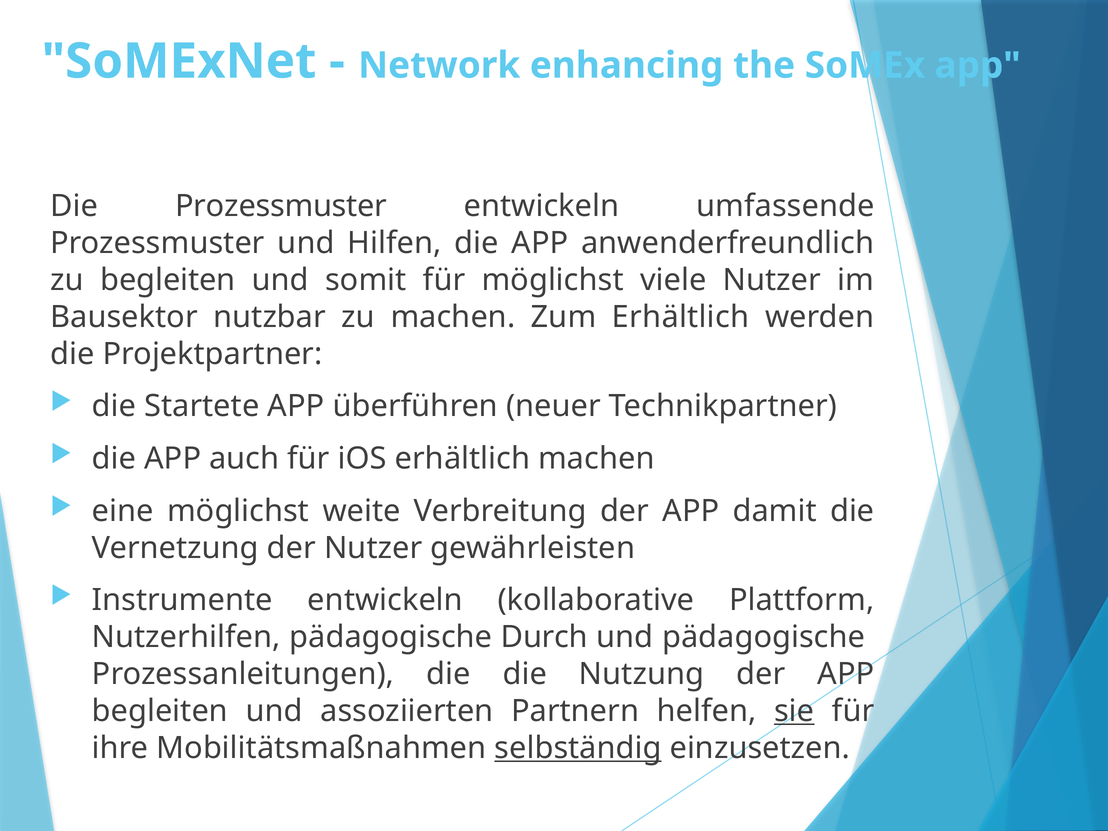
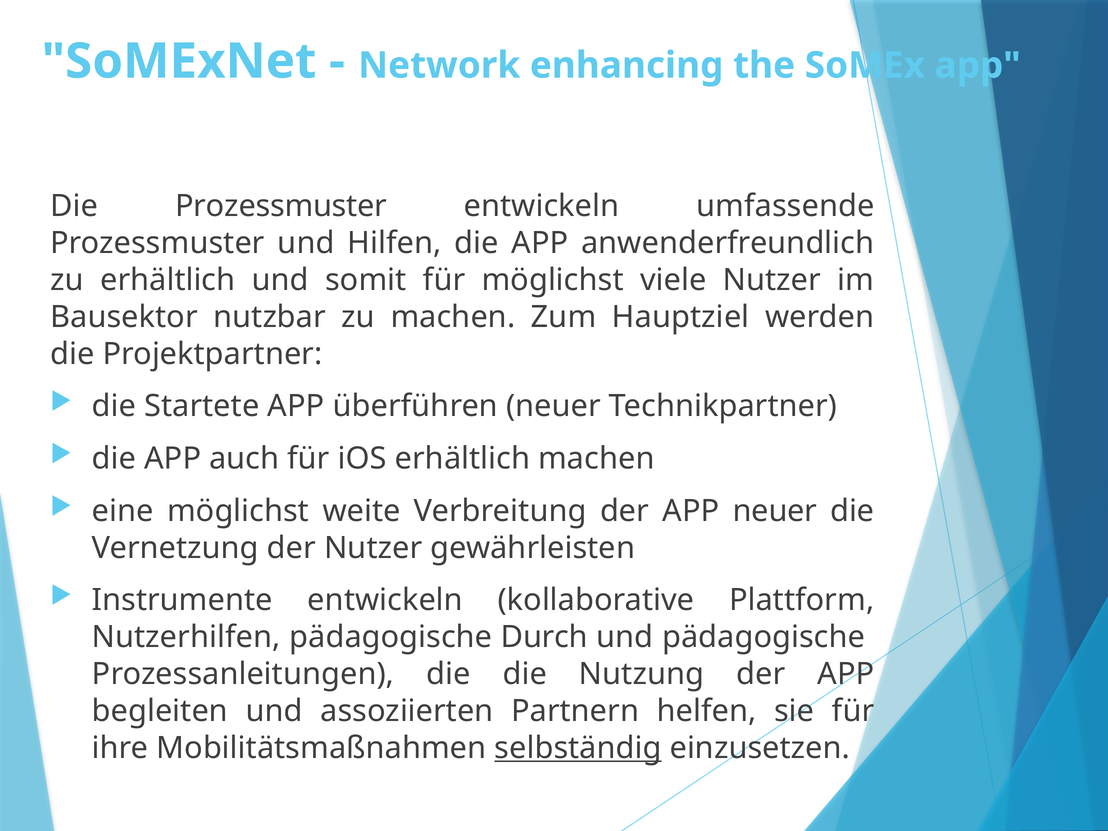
zu begleiten: begleiten -> erhältlich (168, 280)
Zum Erhältlich: Erhältlich -> Hauptziel (681, 317)
APP damit: damit -> neuer (775, 511)
sie underline: present -> none (794, 711)
